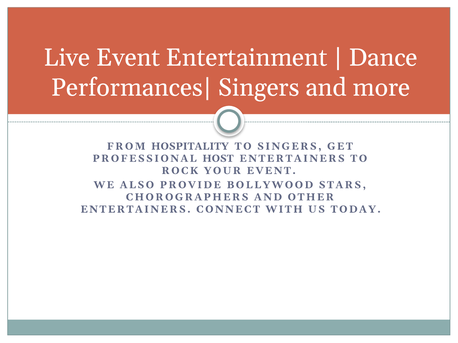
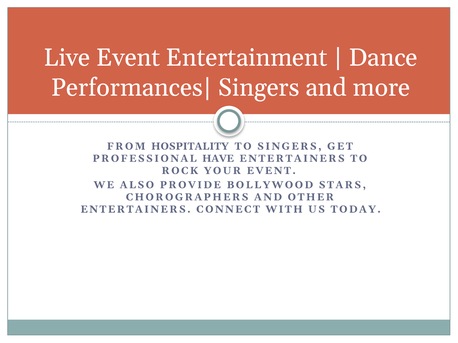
HOST: HOST -> HAVE (218, 159)
